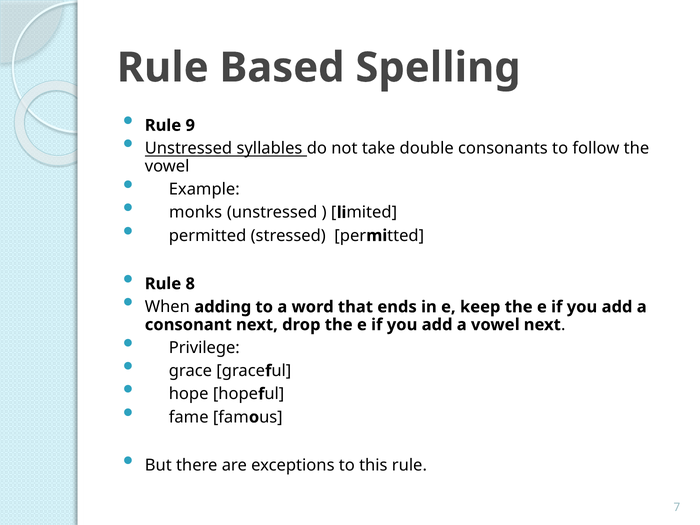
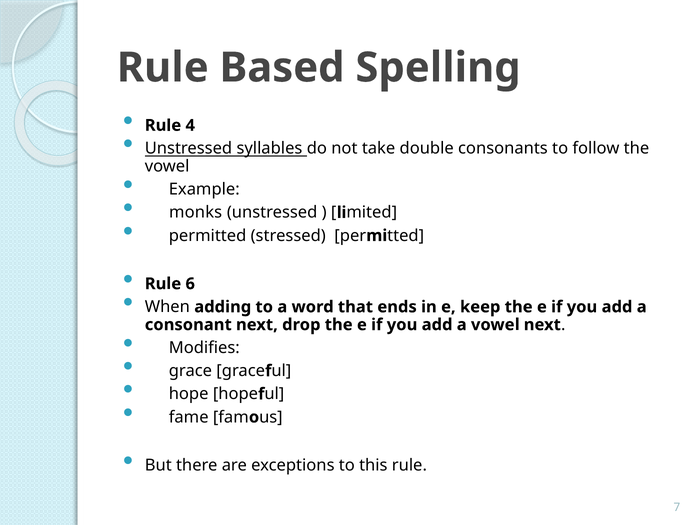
9: 9 -> 4 (190, 125)
8: 8 -> 6 (190, 284)
Privilege: Privilege -> Modifies (204, 348)
